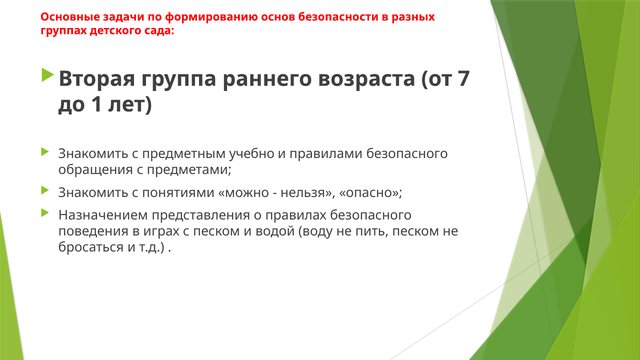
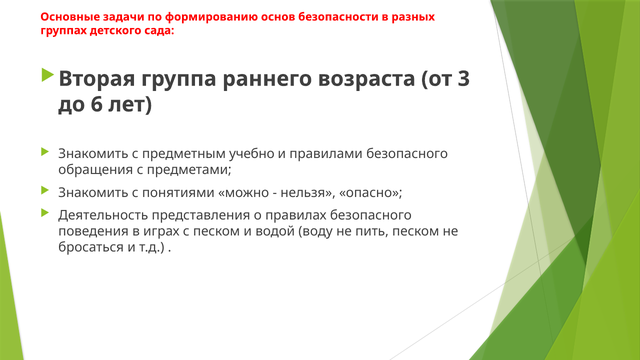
7: 7 -> 3 (464, 79)
1: 1 -> 6 (97, 104)
Назначением: Назначением -> Деятельность (103, 215)
